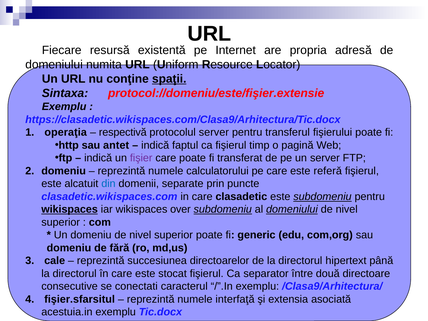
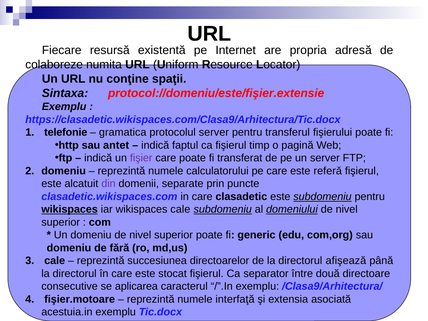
domeniului: domeniului -> colaboreze (54, 65)
spaţii underline: present -> none (169, 79)
operaţia: operaţia -> telefonie (66, 132)
respectivă: respectivă -> gramatica (123, 132)
din colour: blue -> purple (108, 184)
wikispaces over: over -> cale (180, 209)
hipertext: hipertext -> afişează (346, 261)
conectati: conectati -> aplicarea (136, 286)
fişier.sfarsitul: fişier.sfarsitul -> fişier.motoare (80, 299)
